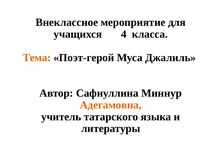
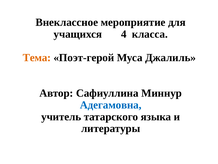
Адегамовна colour: orange -> blue (111, 105)
